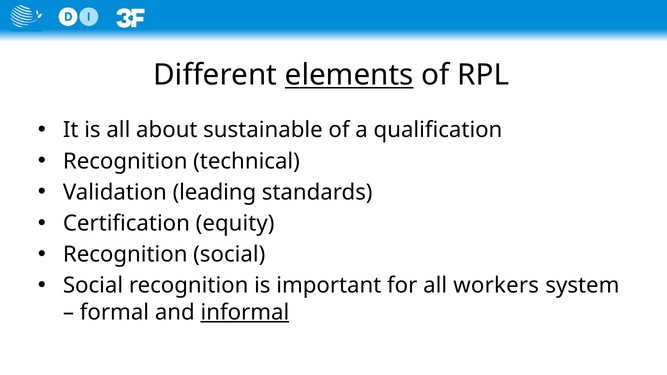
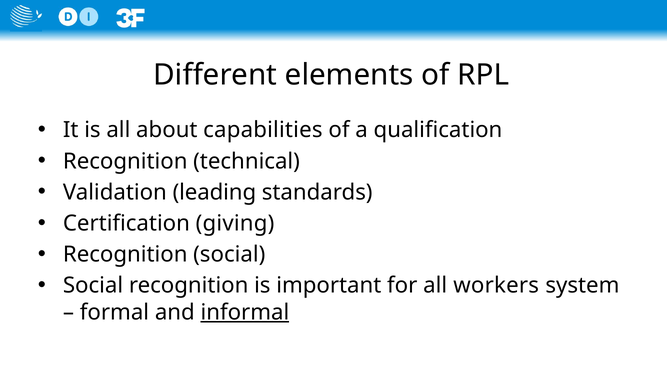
elements underline: present -> none (349, 75)
sustainable: sustainable -> capabilities (263, 130)
equity: equity -> giving (235, 224)
